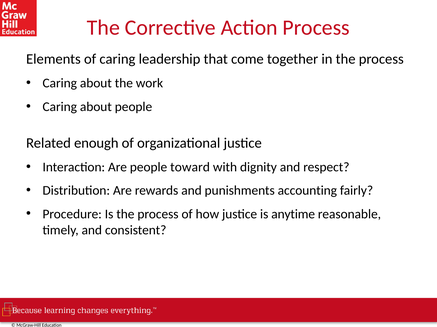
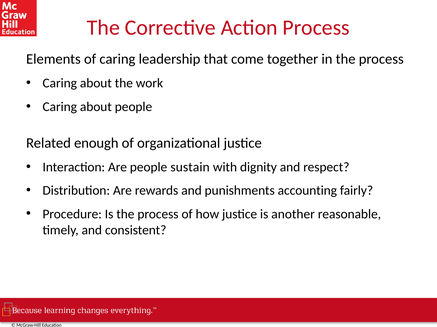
toward: toward -> sustain (190, 167)
anytime: anytime -> another (293, 214)
